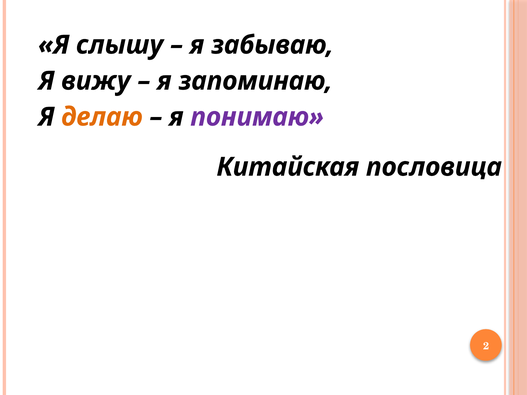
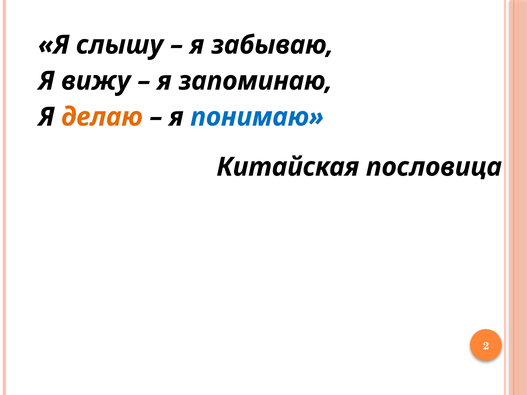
понимаю colour: purple -> blue (257, 117)
